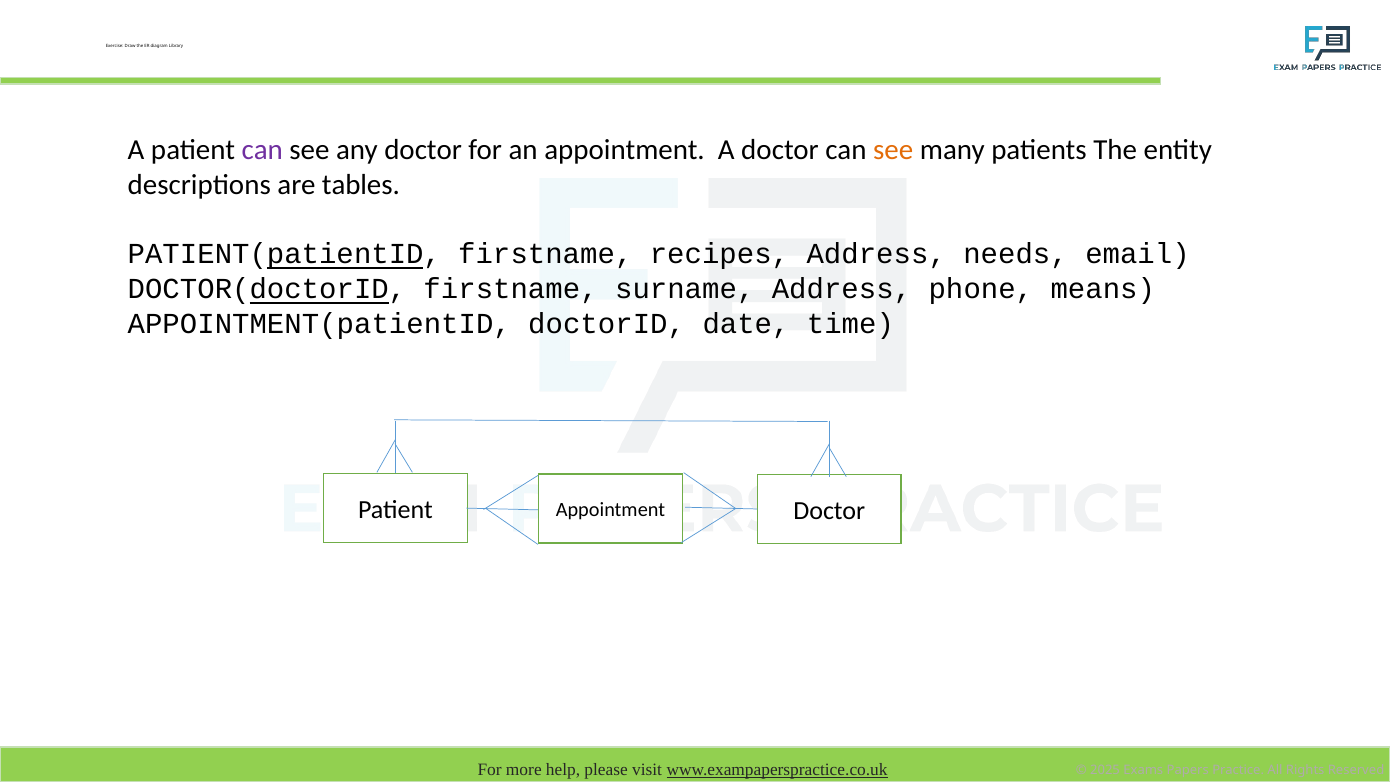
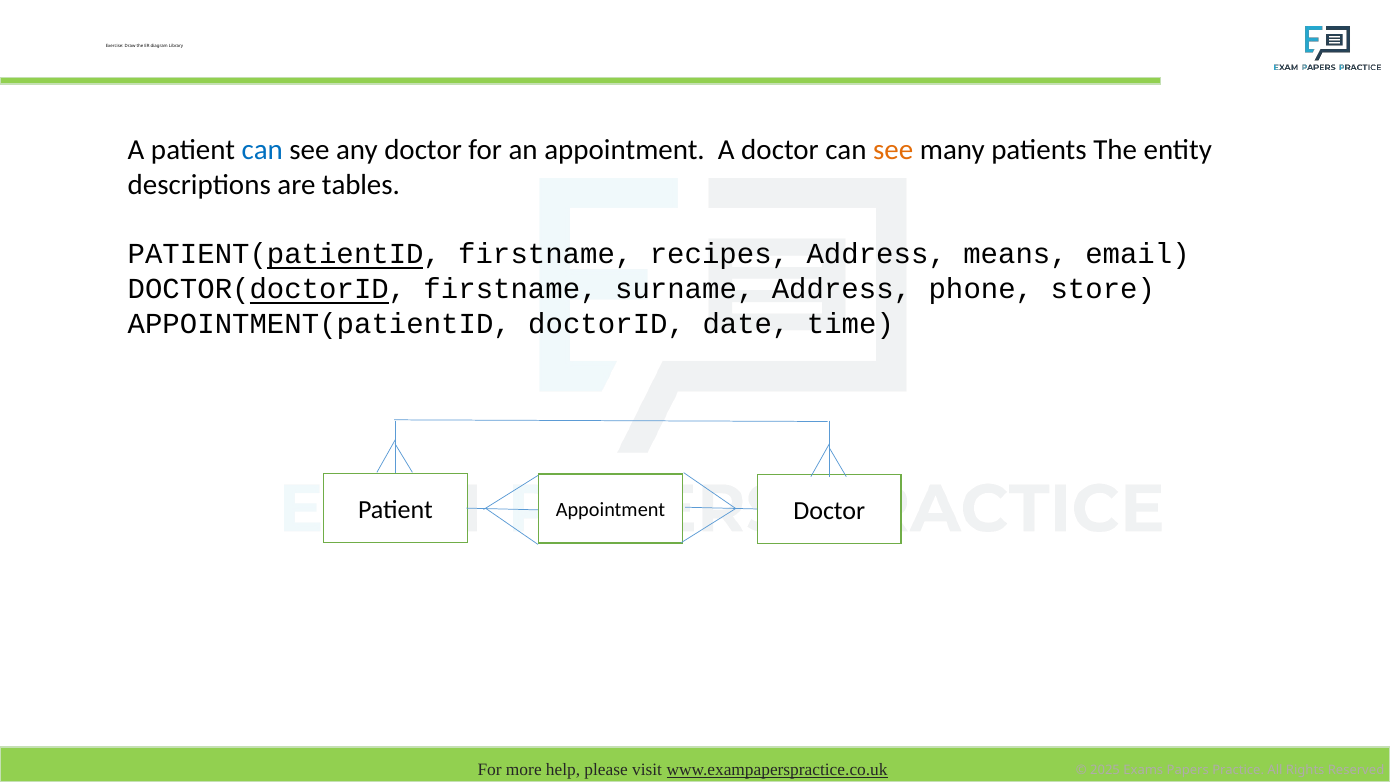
can colour: purple -> blue (262, 150)
needs: needs -> means (1016, 254)
means: means -> store (1103, 289)
